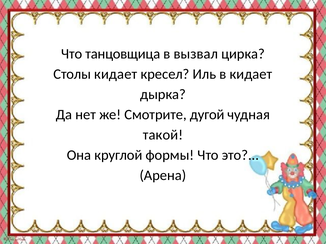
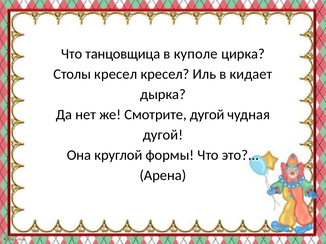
вызвал: вызвал -> куполе (196, 54)
Столы кидает: кидает -> кресел (116, 74)
такой: такой -> дугой (163, 135)
